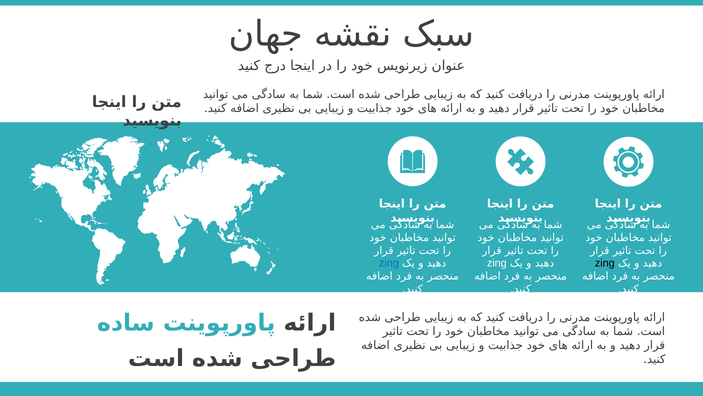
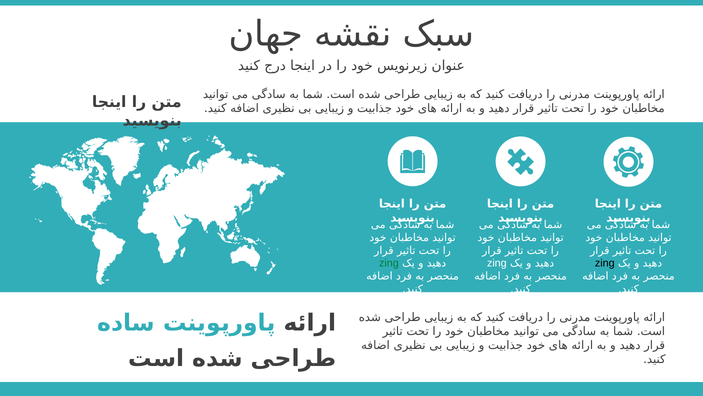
zing colour: blue -> green (389, 263)
